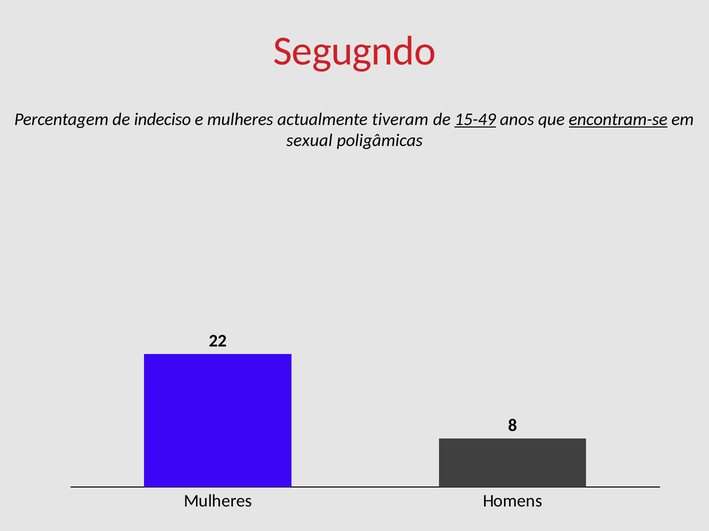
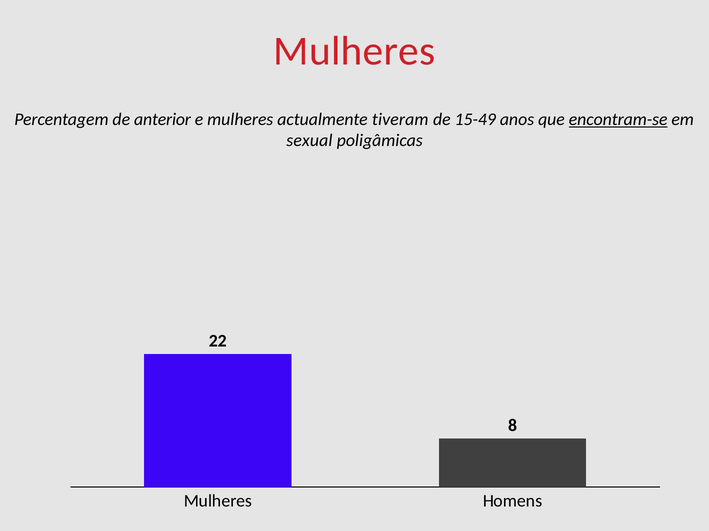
Segugndo: Segugndo -> Mulheres (354, 51)
indeciso: indeciso -> anterior (163, 119)
15-49 underline: present -> none (475, 119)
